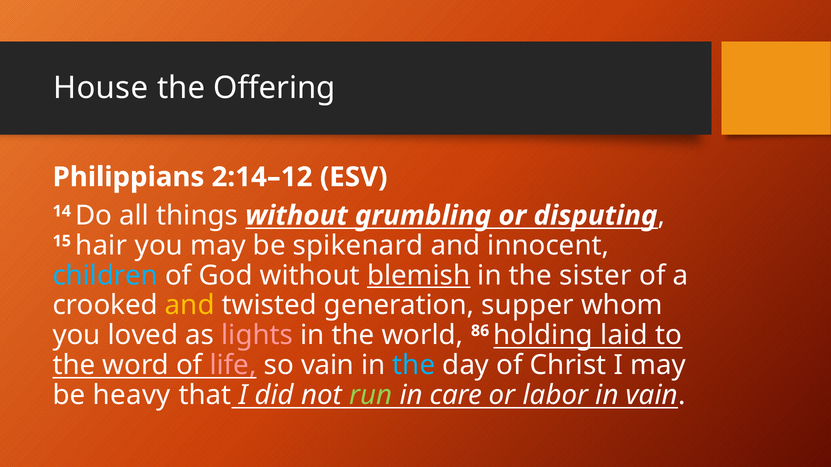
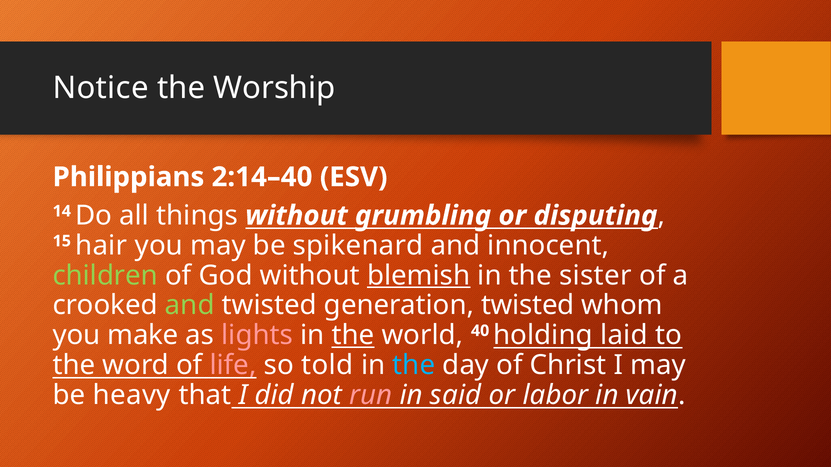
House: House -> Notice (101, 88)
Offering: Offering -> Worship (274, 88)
2:14–12: 2:14–12 -> 2:14–40 (262, 177)
children colour: light blue -> light green (105, 276)
and colour: yellow -> light green (190, 306)
generation supper: supper -> twisted (528, 306)
loved: loved -> make (143, 336)
the underline: none -> present (353, 336)
86: 86 -> 40 (480, 331)
so vain: vain -> told (327, 365)
run colour: light green -> pink (371, 395)
care: care -> said (456, 395)
